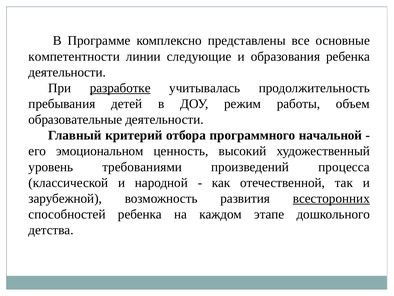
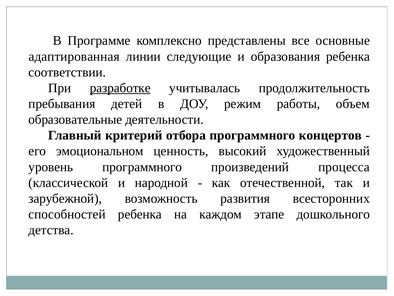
компетентности: компетентности -> адаптированная (74, 56)
деятельности: деятельности -> соответствии (67, 72)
начальной: начальной -> концертов (330, 135)
уровень требованиями: требованиями -> программного (142, 167)
всесторонних underline: present -> none (331, 198)
